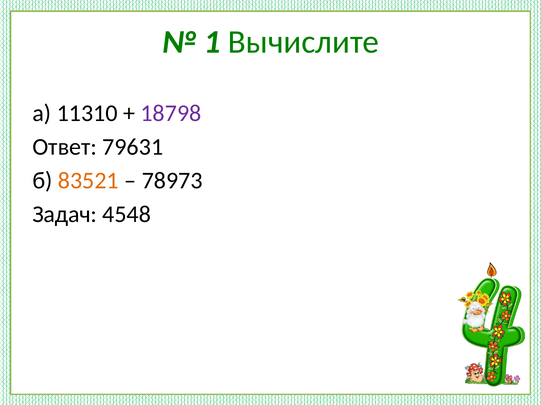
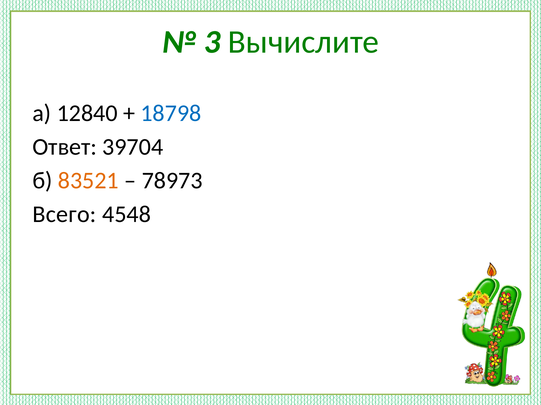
1: 1 -> 3 (212, 42)
11310: 11310 -> 12840 (87, 113)
18798 colour: purple -> blue (171, 113)
79631: 79631 -> 39704 (133, 147)
Задач: Задач -> Всего (65, 215)
